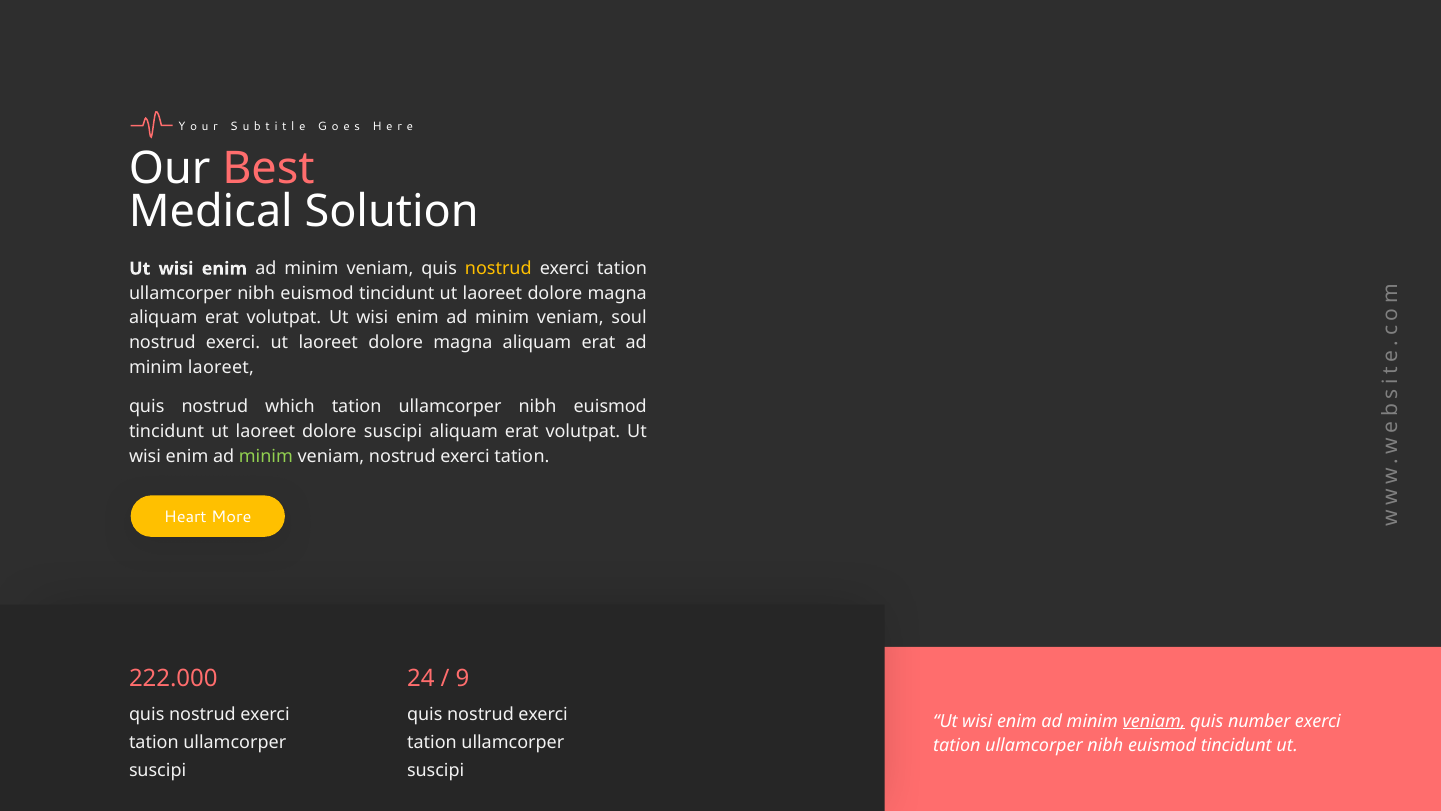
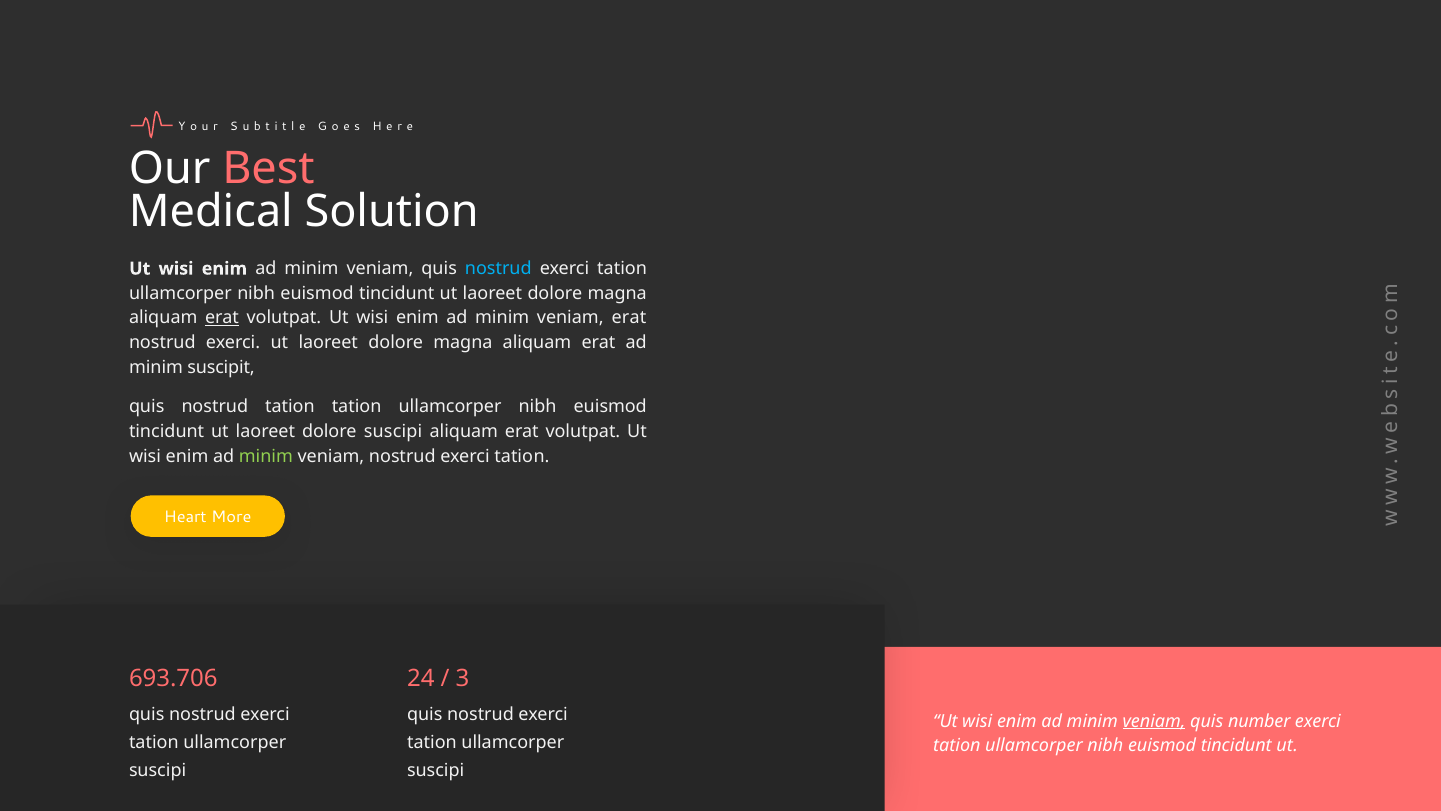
nostrud colour: yellow -> light blue (498, 269)
erat underline: none -> present (222, 318)
veniam soul: soul -> erat (629, 318)
minim laoreet: laoreet -> suscipit (221, 367)
nostrud which: which -> tation (290, 407)
222.000: 222.000 -> 693.706 (173, 678)
9: 9 -> 3 (463, 678)
